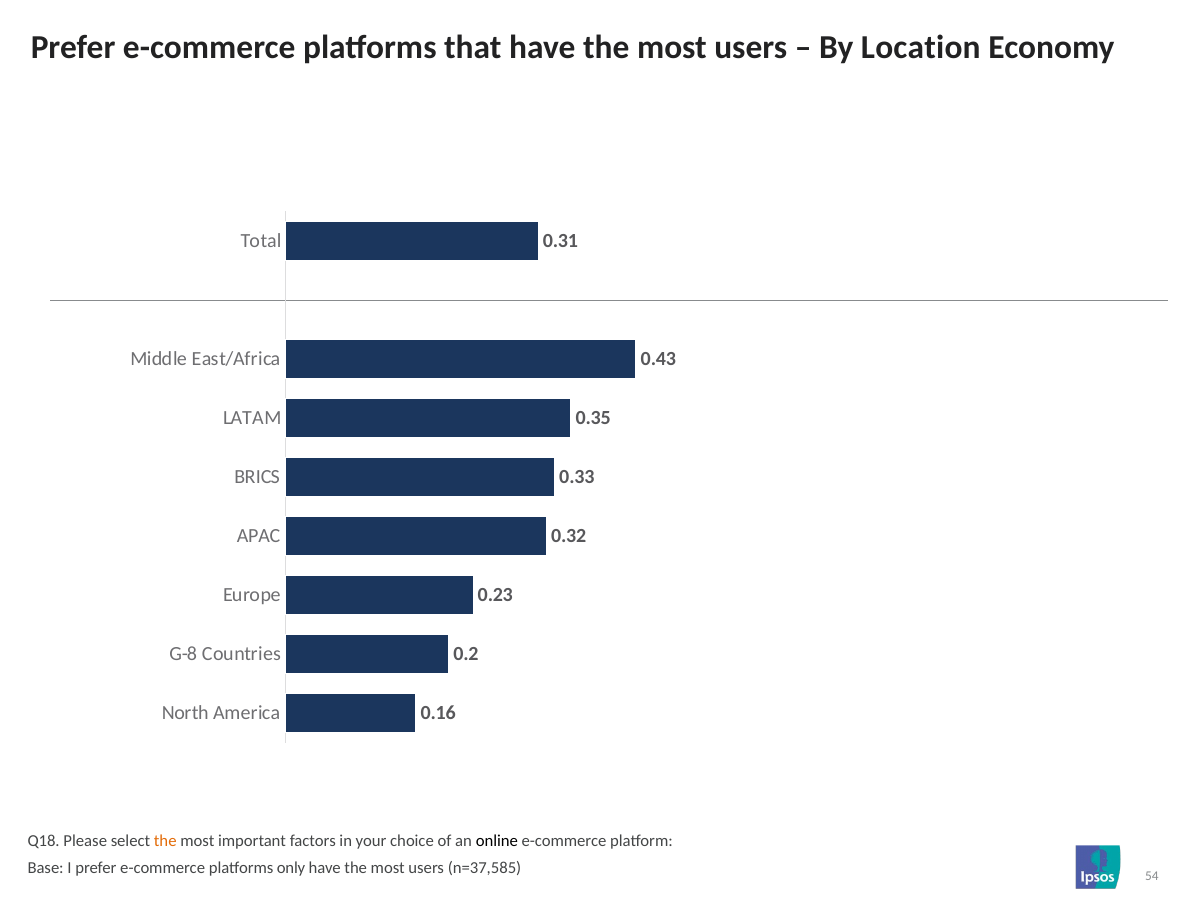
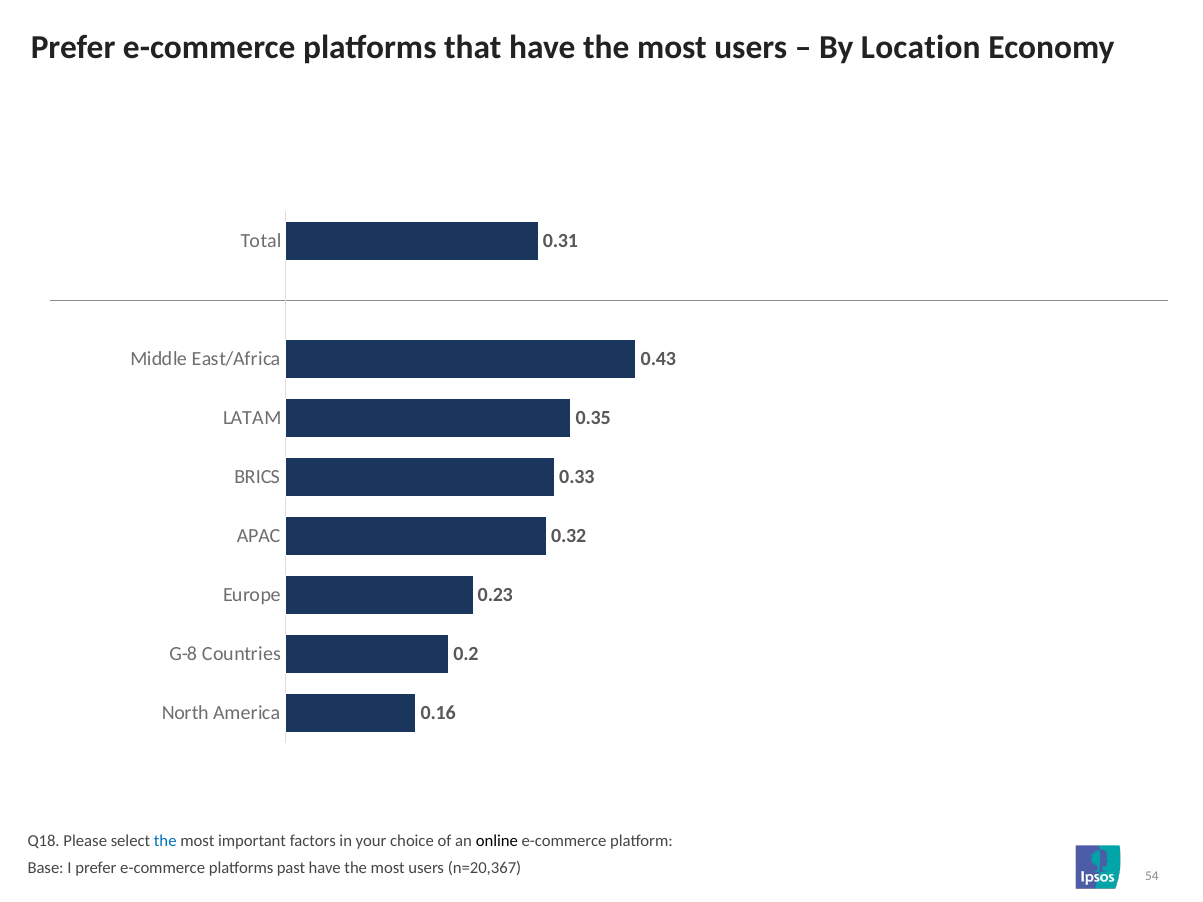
the colour: orange -> blue (165, 841)
only: only -> past (291, 868)
n=37,585: n=37,585 -> n=20,367 (485, 868)
